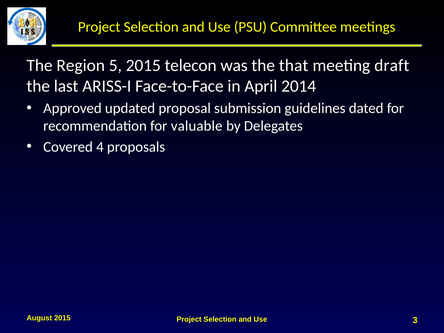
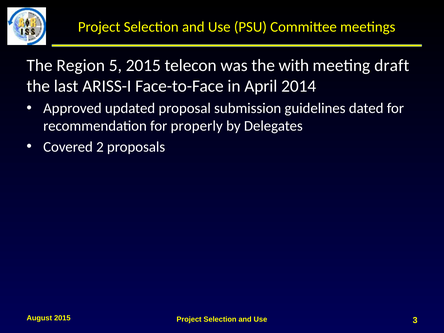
that: that -> with (294, 66)
valuable: valuable -> properly (197, 126)
4: 4 -> 2 (100, 147)
